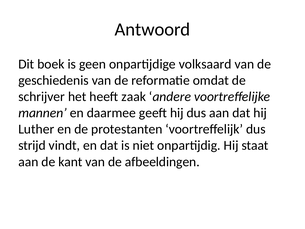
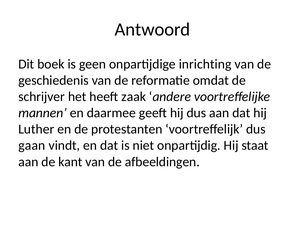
volksaard: volksaard -> inrichting (205, 64)
strijd: strijd -> gaan (32, 145)
